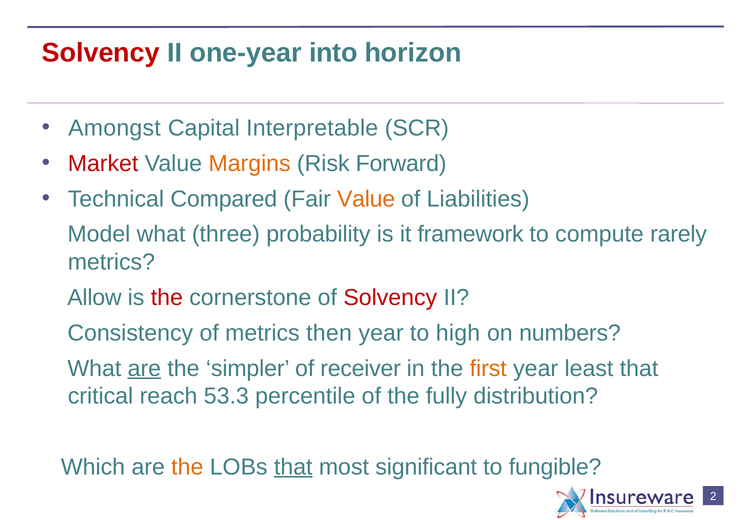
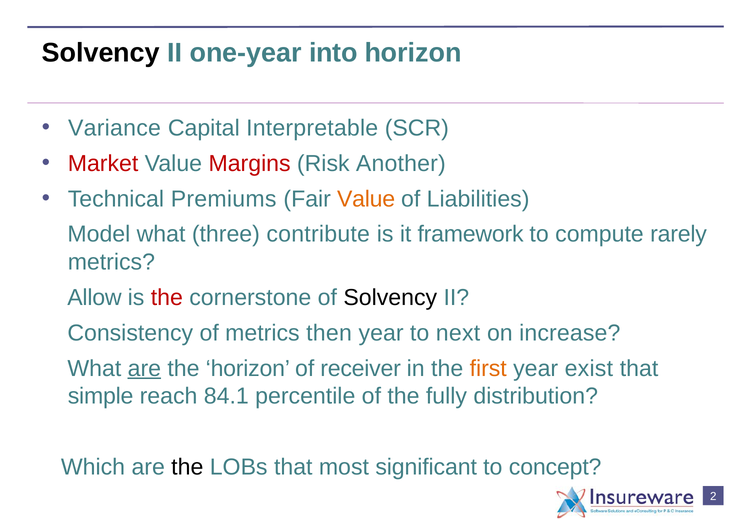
Solvency colour: red -> black (101, 53)
Amongst: Amongst -> Variance (114, 128)
Margins colour: orange -> red (250, 163)
Forward: Forward -> Another (401, 163)
Compared: Compared -> Premiums (224, 199)
probability: probability -> contribute (318, 234)
Solvency colour: red -> black (390, 297)
high: high -> next (458, 333)
numbers: numbers -> increase (570, 333)
the simpler: simpler -> horizon (248, 368)
least: least -> exist (589, 368)
critical: critical -> simple (101, 396)
53.3: 53.3 -> 84.1 (226, 396)
the colour: orange -> black (187, 467)
that underline: present -> none (293, 467)
fungible: fungible -> concept (555, 467)
